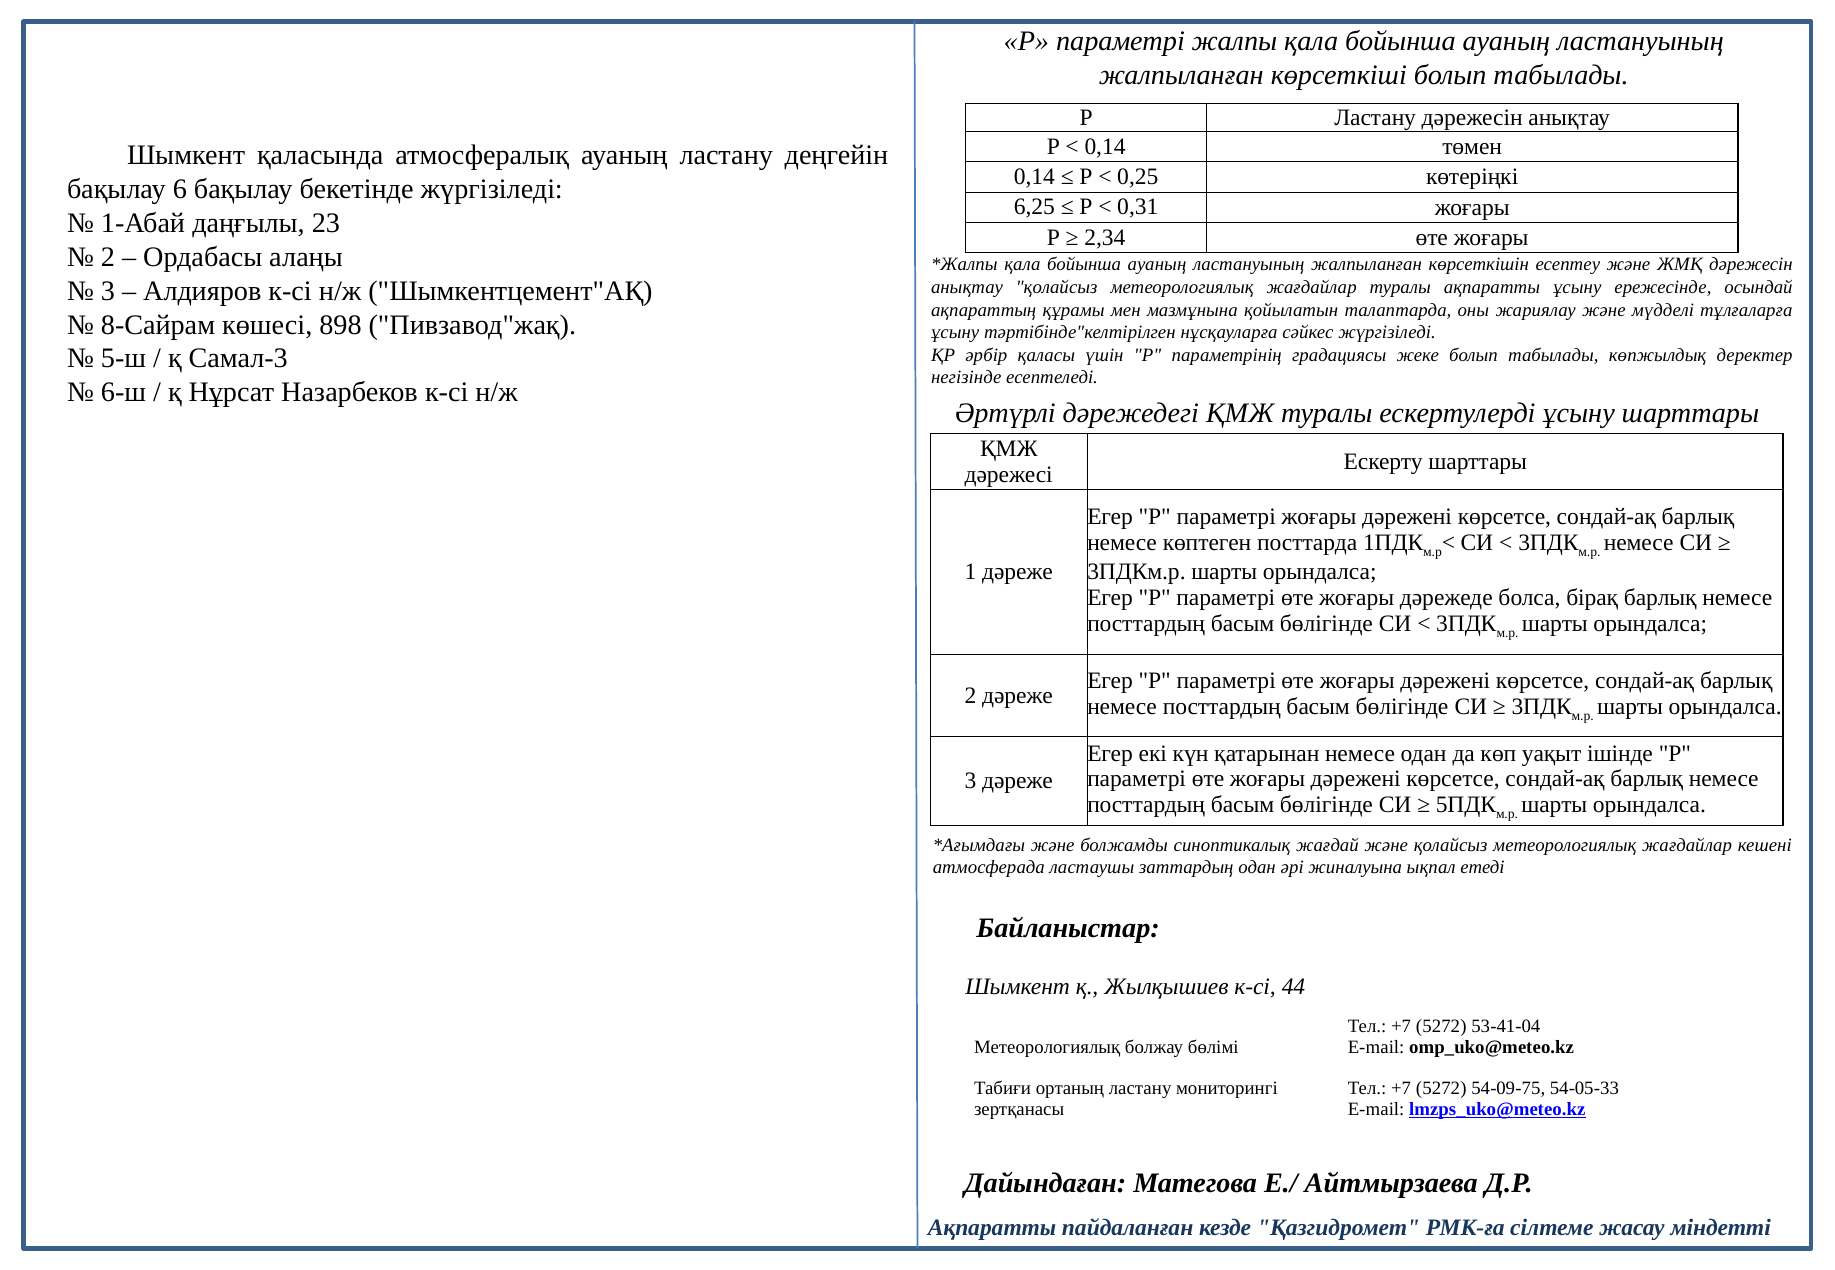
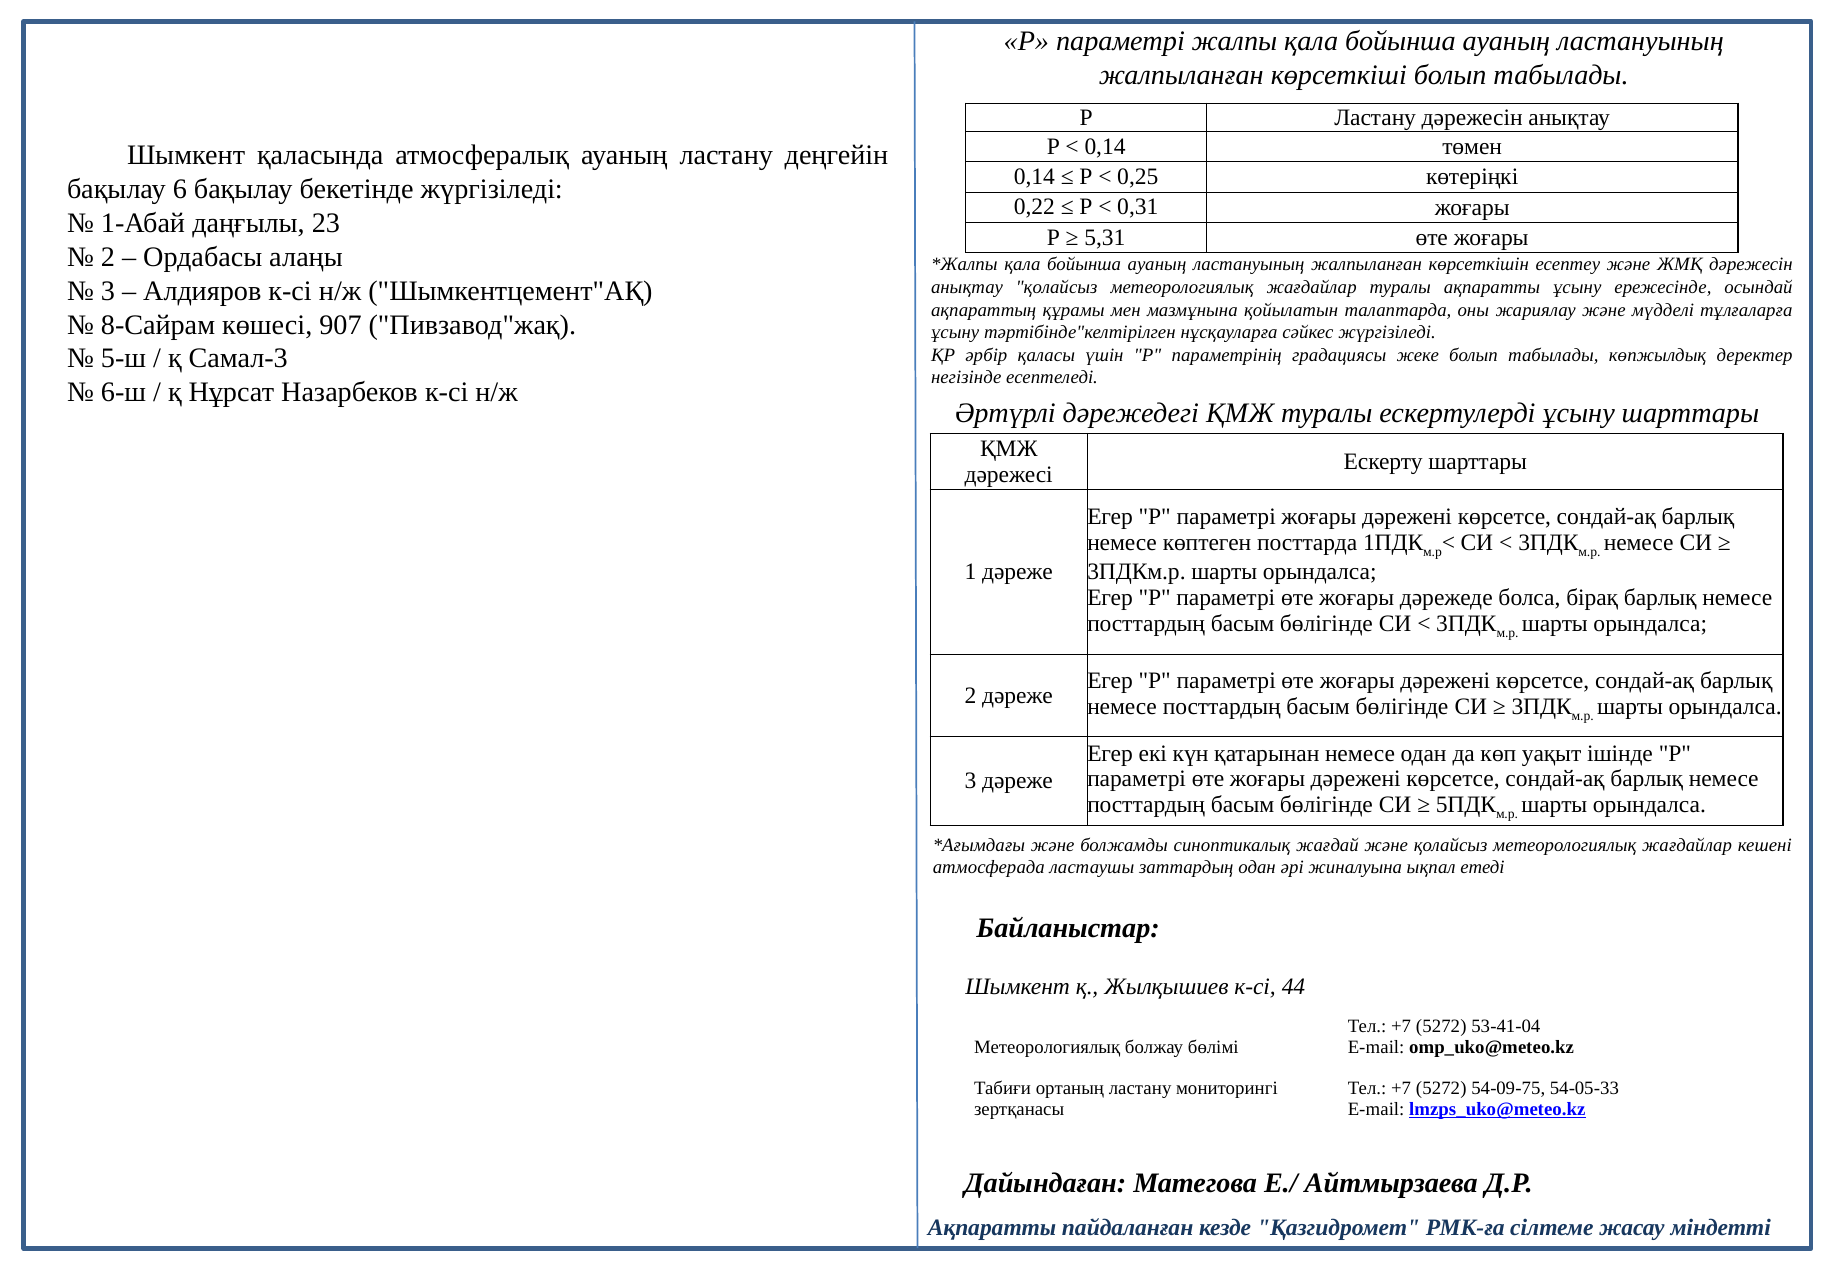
6,25: 6,25 -> 0,22 (1034, 207)
2,34: 2,34 -> 5,31 (1105, 237)
898: 898 -> 907 (340, 325)
